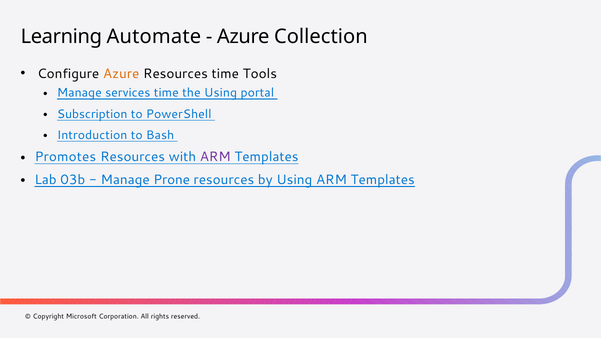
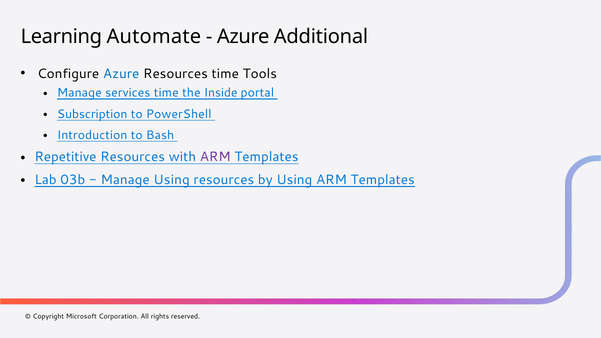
Collection: Collection -> Additional (321, 37)
Azure colour: orange -> blue (121, 74)
the Using: Using -> Inside (221, 93)
Promotes: Promotes -> Repetitive (65, 157)
Manage Prone: Prone -> Using (172, 180)
